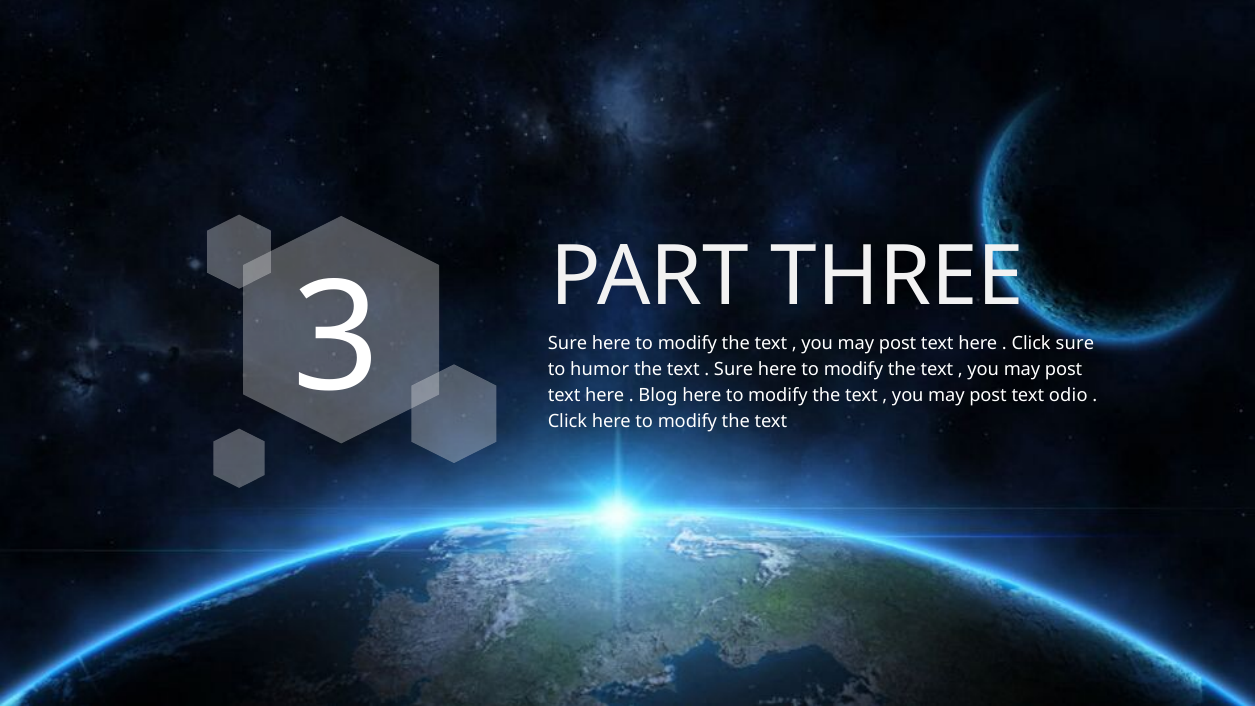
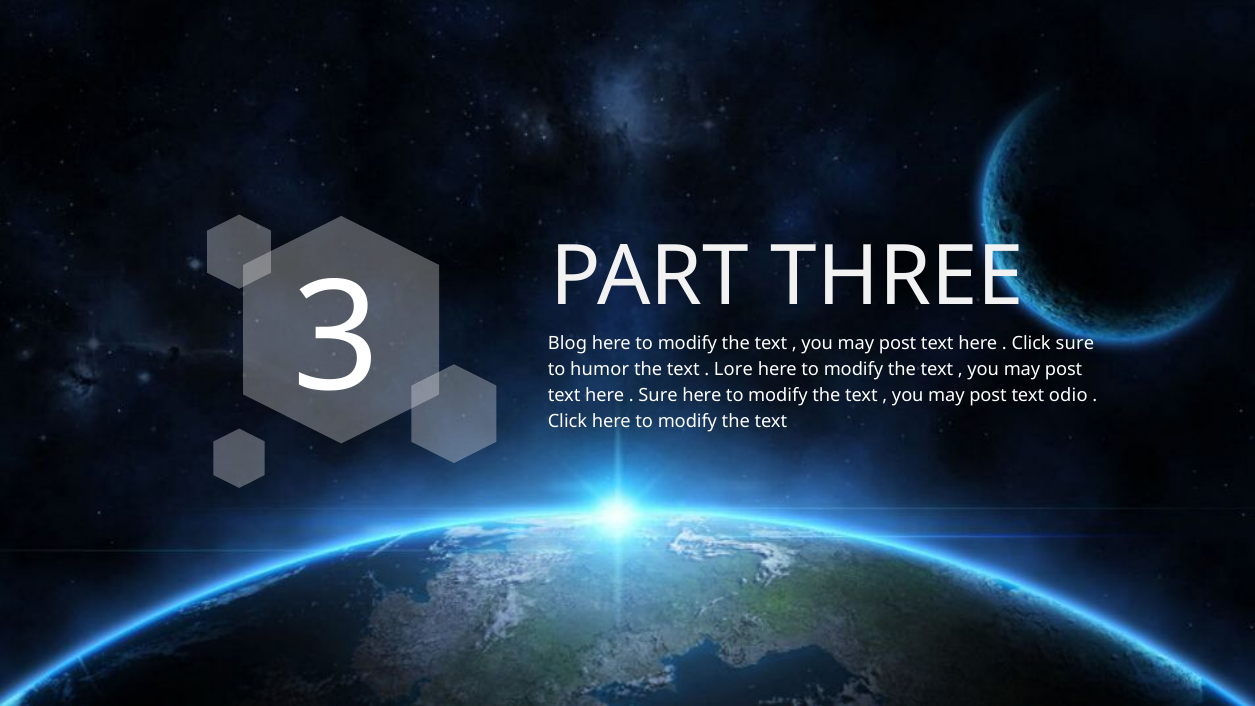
Sure: Sure -> Blog (568, 343)
Sure: Sure -> Lore (733, 369)
Blog: Blog -> Sure (658, 396)
